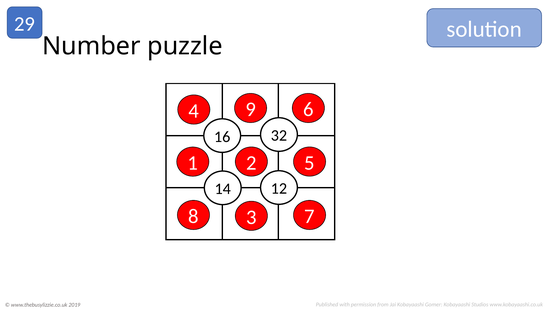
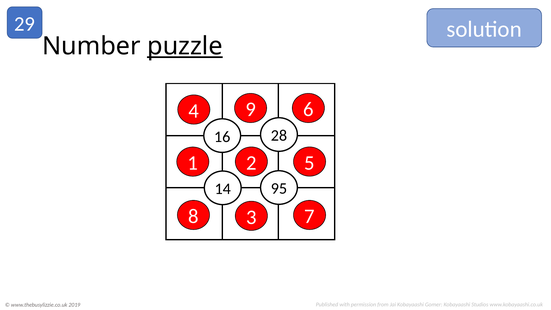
puzzle underline: none -> present (185, 46)
32: 32 -> 28 (279, 136)
12: 12 -> 95 (279, 189)
